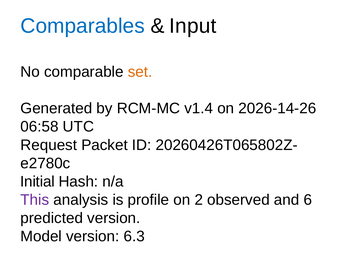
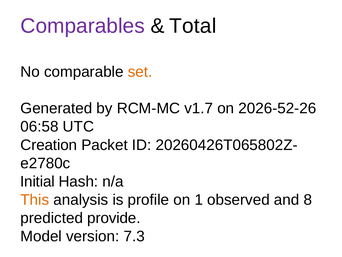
Comparables colour: blue -> purple (83, 26)
Input: Input -> Total (193, 26)
v1.4: v1.4 -> v1.7 (199, 108)
2026-14-26: 2026-14-26 -> 2026-52-26 (277, 108)
Request: Request -> Creation (49, 145)
This colour: purple -> orange (35, 199)
2: 2 -> 1 (199, 199)
6: 6 -> 8 (308, 199)
predicted version: version -> provide (114, 218)
6.3: 6.3 -> 7.3 (134, 236)
